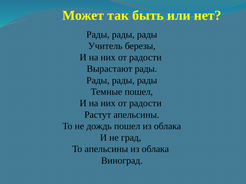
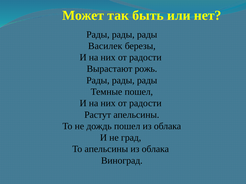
Учитель: Учитель -> Василек (105, 46)
Вырастают рады: рады -> рожь (146, 69)
